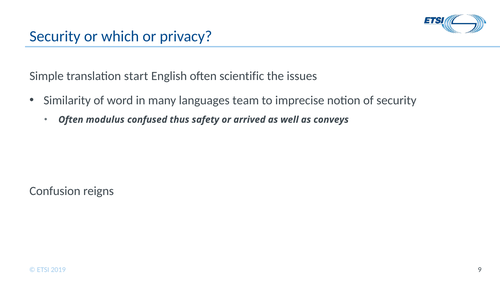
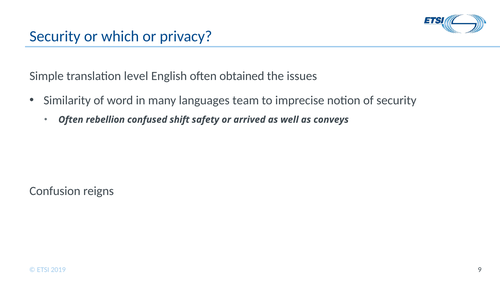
start: start -> level (136, 76)
scientific: scientific -> obtained (242, 76)
modulus: modulus -> rebellion (105, 120)
thus: thus -> shift (180, 120)
